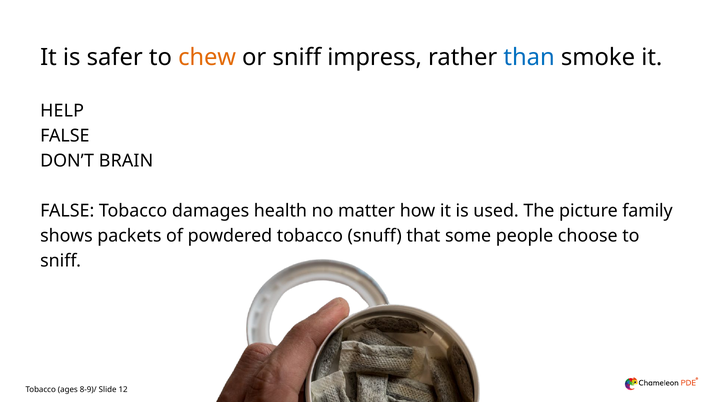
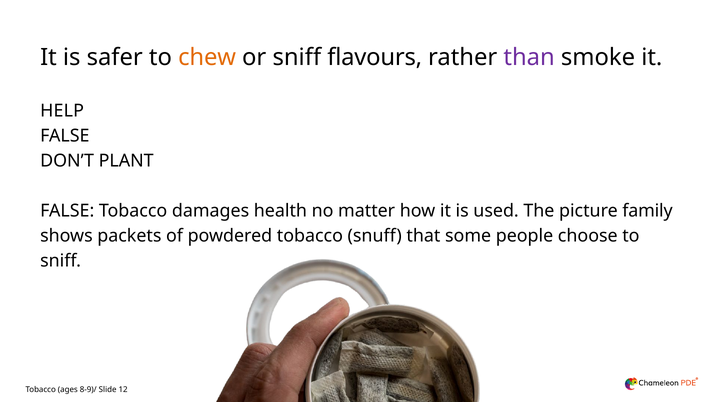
impress: impress -> flavours (375, 58)
than colour: blue -> purple (529, 58)
BRAIN: BRAIN -> PLANT (126, 161)
